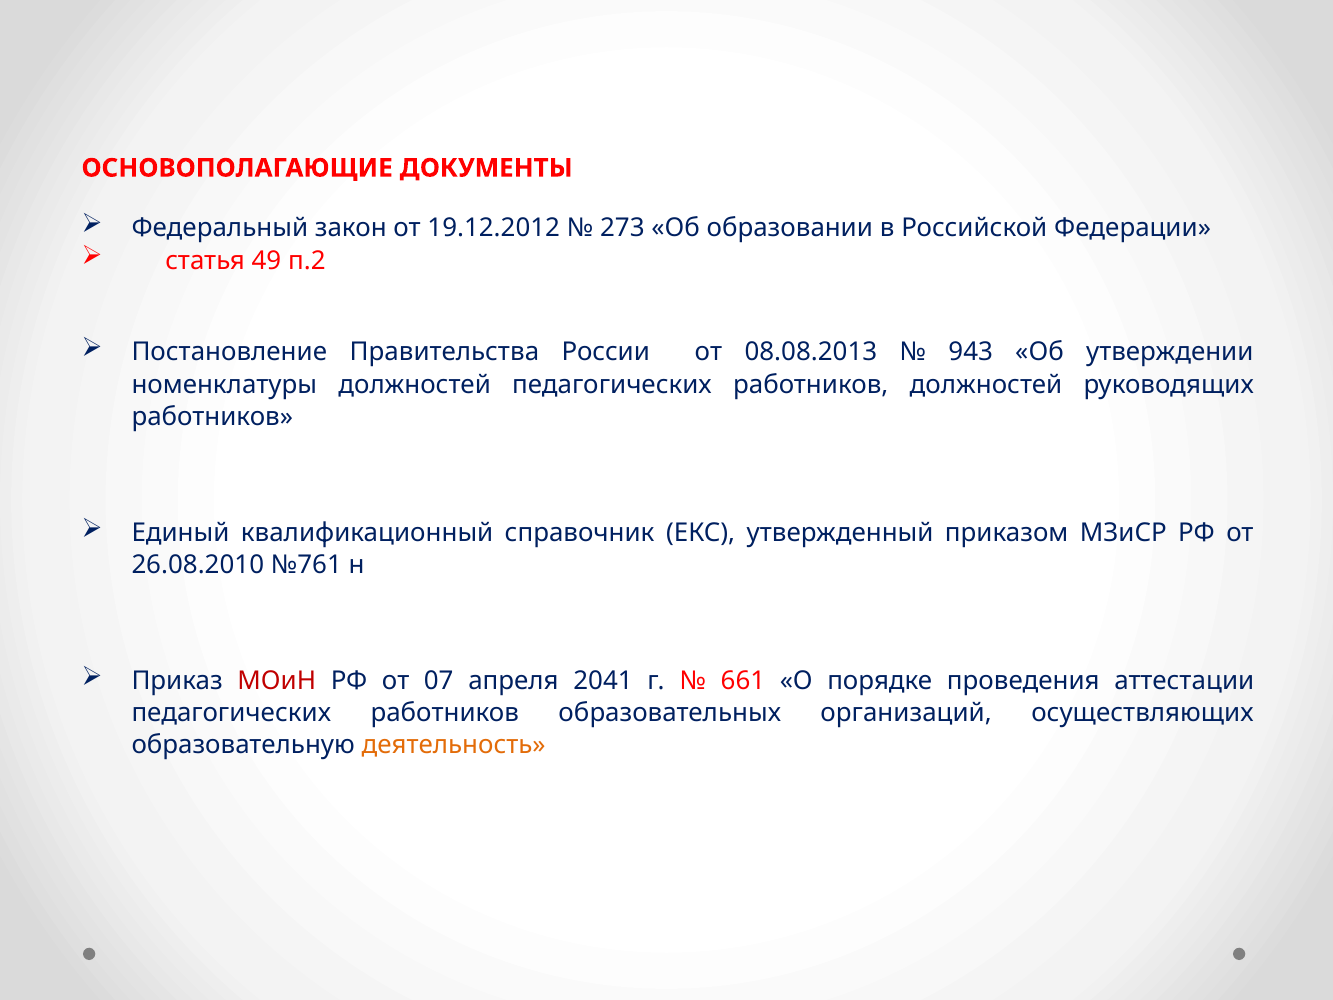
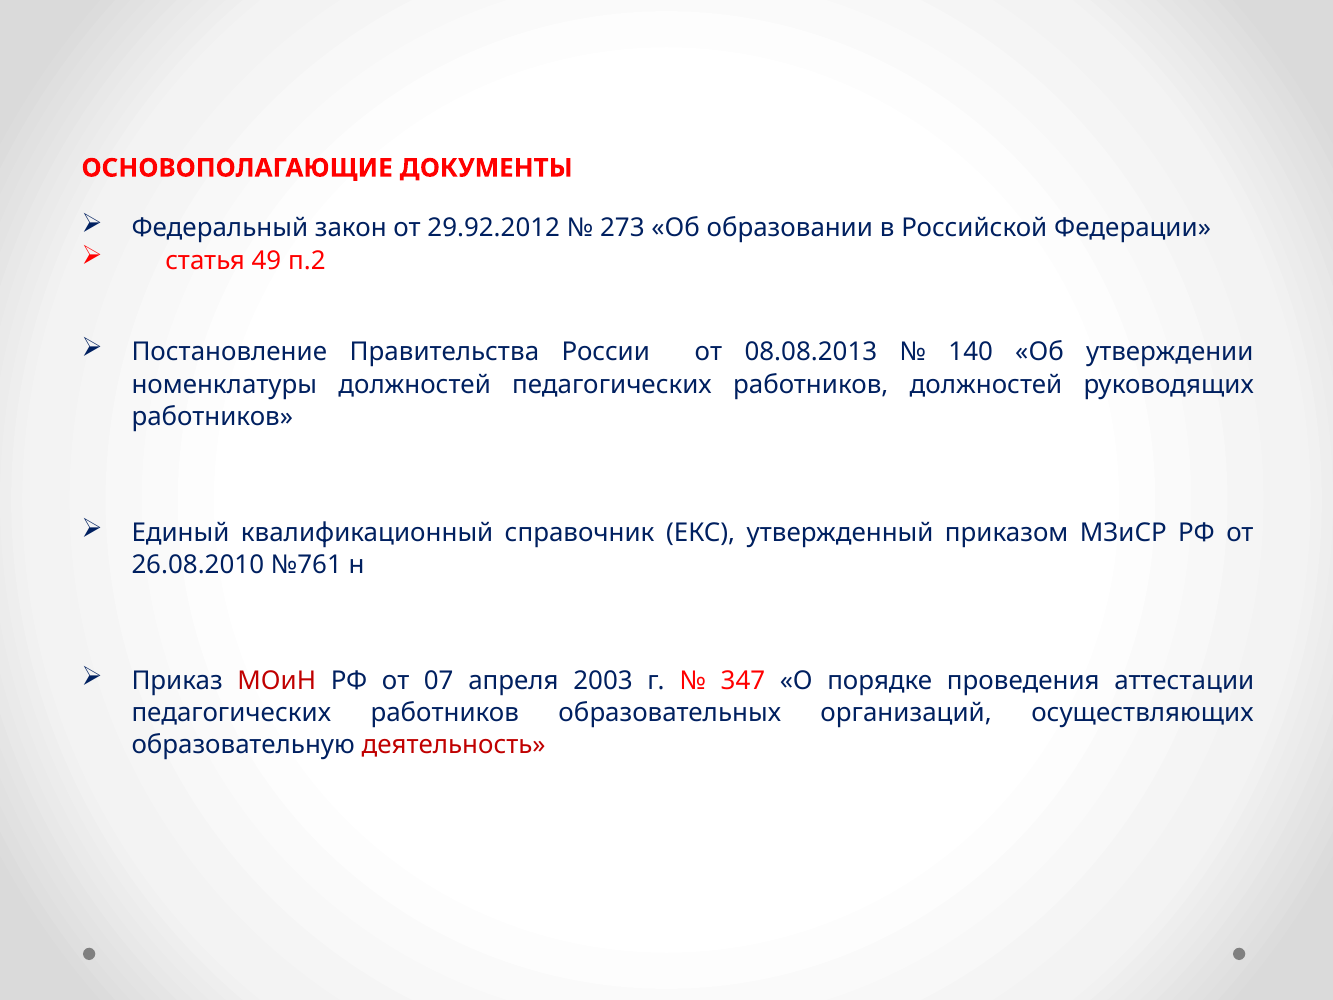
19.12.2012: 19.12.2012 -> 29.92.2012 (494, 228)
943: 943 -> 140 (971, 352)
2041: 2041 -> 2003 (603, 681)
661: 661 -> 347 (743, 681)
деятельность colour: orange -> red (454, 745)
